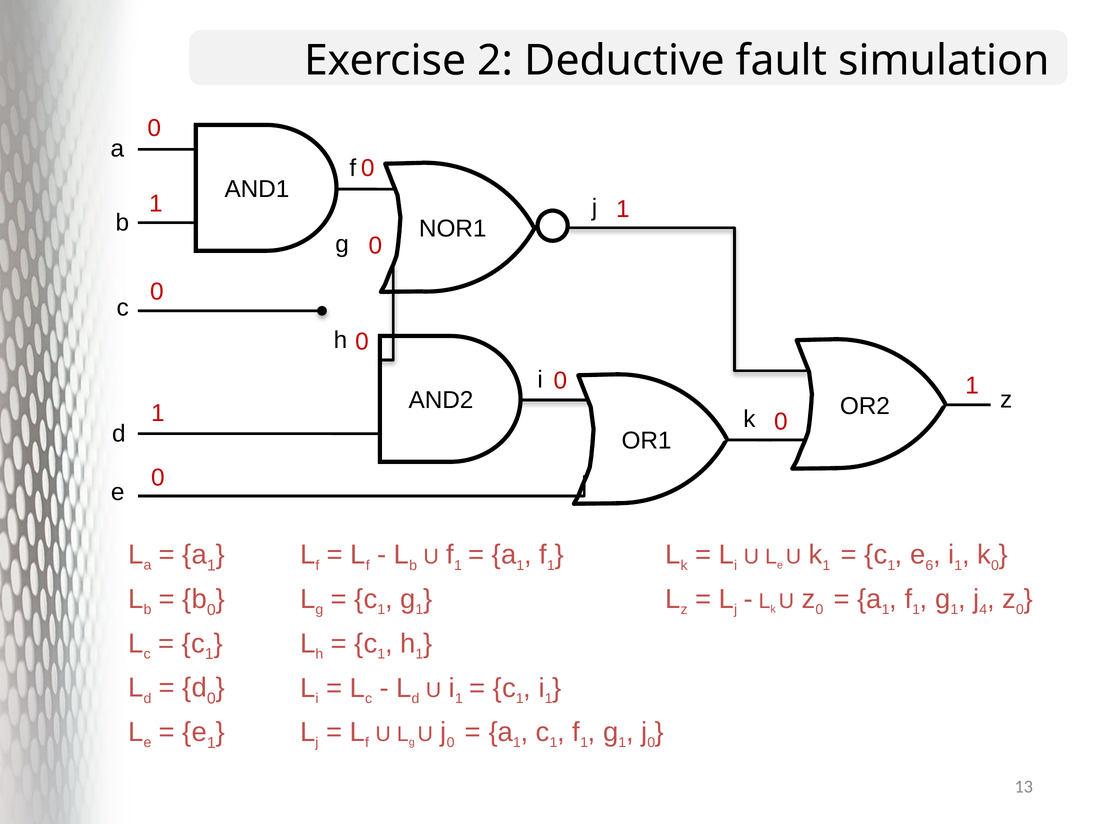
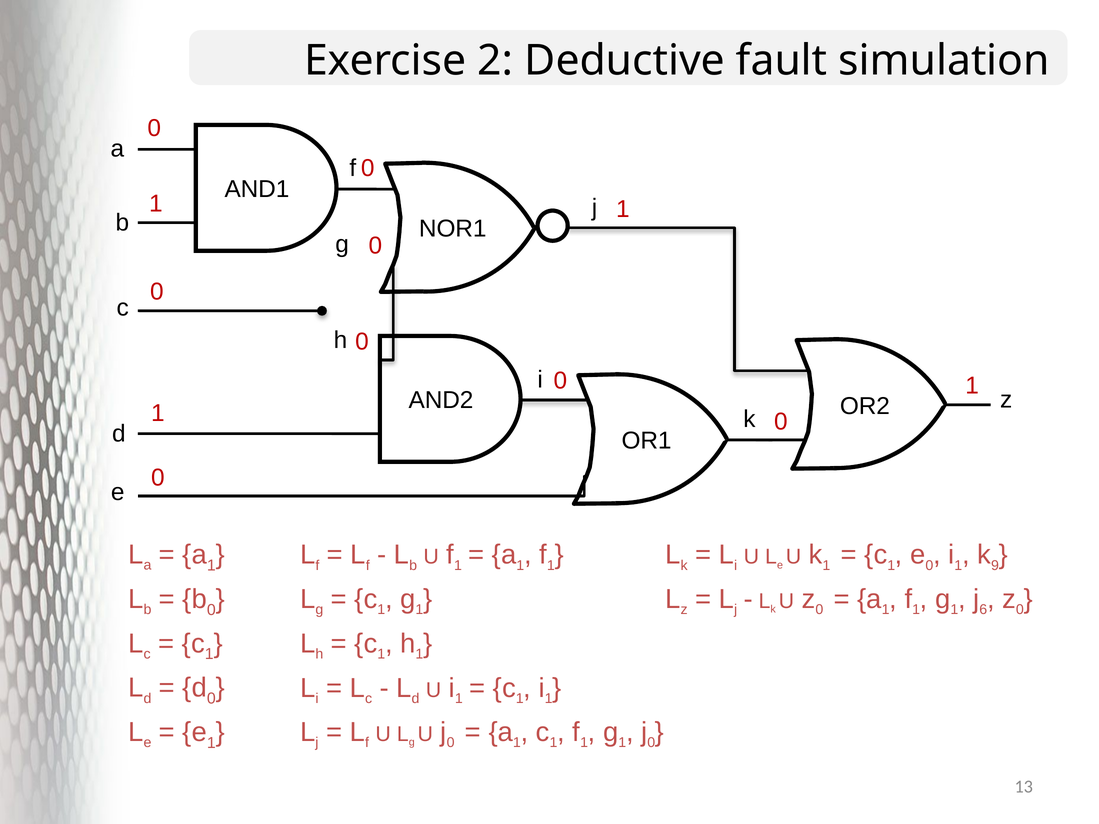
e 6: 6 -> 0 (929, 565)
k 0: 0 -> 9 (995, 565)
4: 4 -> 6 (983, 610)
